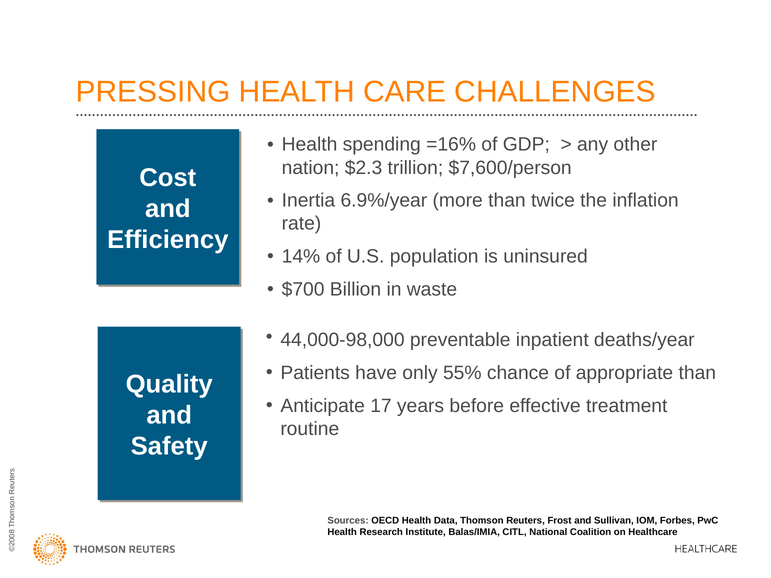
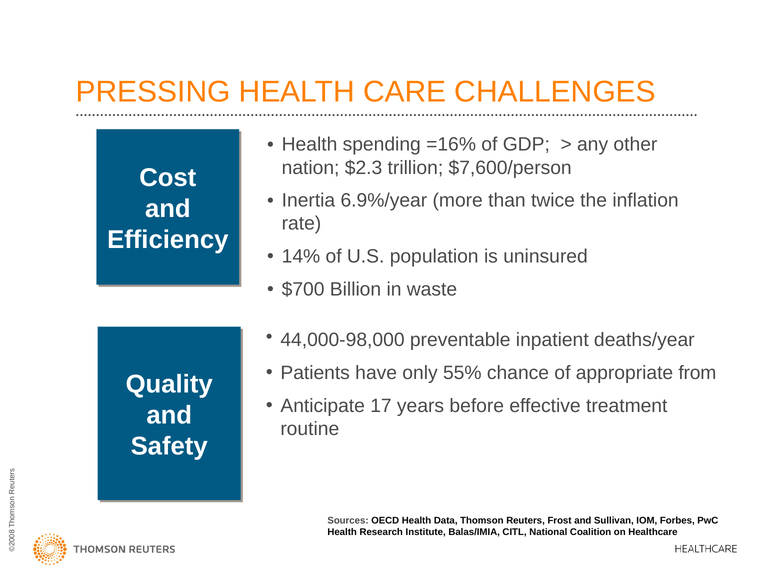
appropriate than: than -> from (697, 373)
